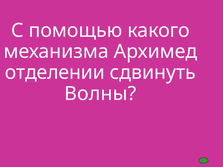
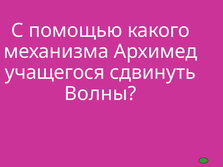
отделении: отделении -> учащегося (55, 73)
